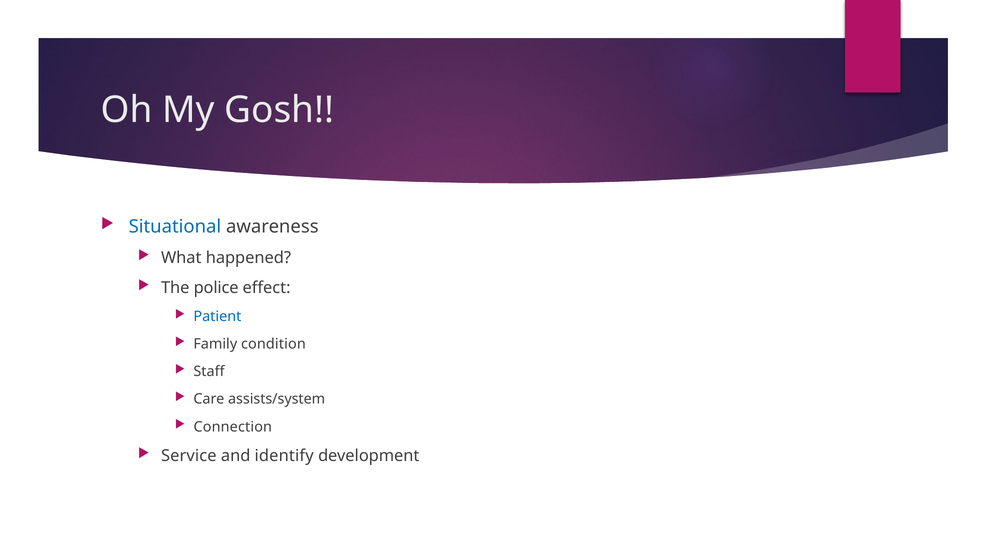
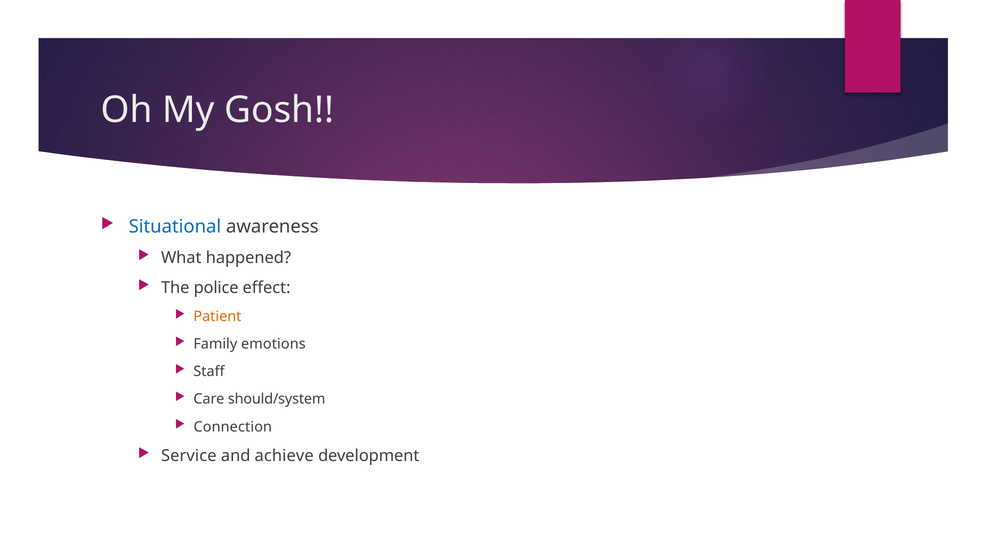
Patient colour: blue -> orange (217, 317)
condition: condition -> emotions (273, 344)
assists/system: assists/system -> should/system (277, 399)
identify: identify -> achieve (284, 456)
